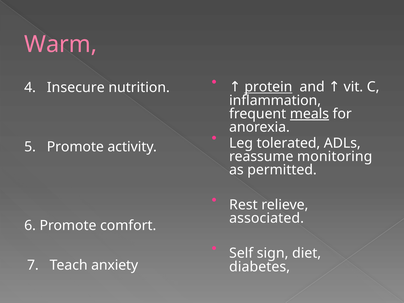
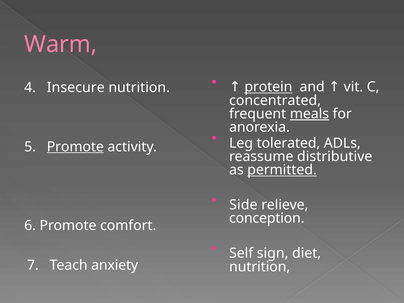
inflammation: inflammation -> concentrated (275, 100)
Promote underline: none -> present (75, 147)
monitoring: monitoring -> distributive (335, 157)
permitted underline: none -> present (282, 170)
Rest: Rest -> Side (243, 205)
associated: associated -> conception (267, 218)
diabetes: diabetes -> nutrition (260, 267)
